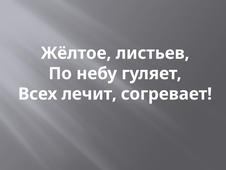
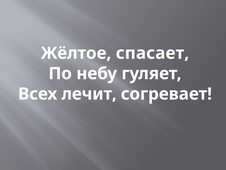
листьев: листьев -> спасает (152, 53)
